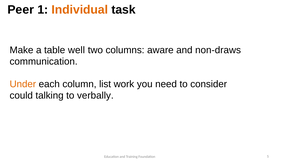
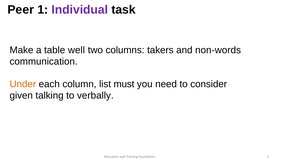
Individual colour: orange -> purple (80, 10)
aware: aware -> takers (160, 50)
non-draws: non-draws -> non-words (218, 50)
work: work -> must (124, 84)
could: could -> given (21, 95)
